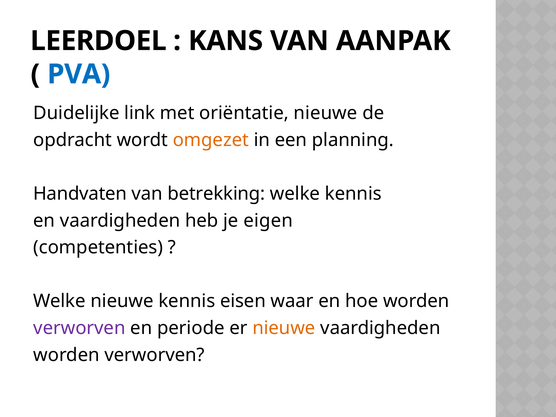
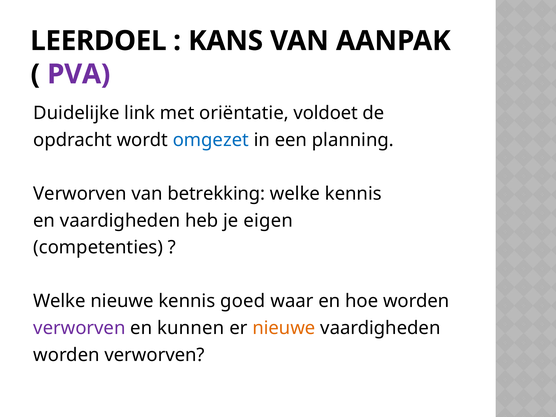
PVA colour: blue -> purple (79, 74)
oriëntatie nieuwe: nieuwe -> voldoet (326, 113)
omgezet colour: orange -> blue (211, 140)
Handvaten: Handvaten -> Verworven (80, 194)
eisen: eisen -> goed (243, 301)
periode: periode -> kunnen (191, 328)
